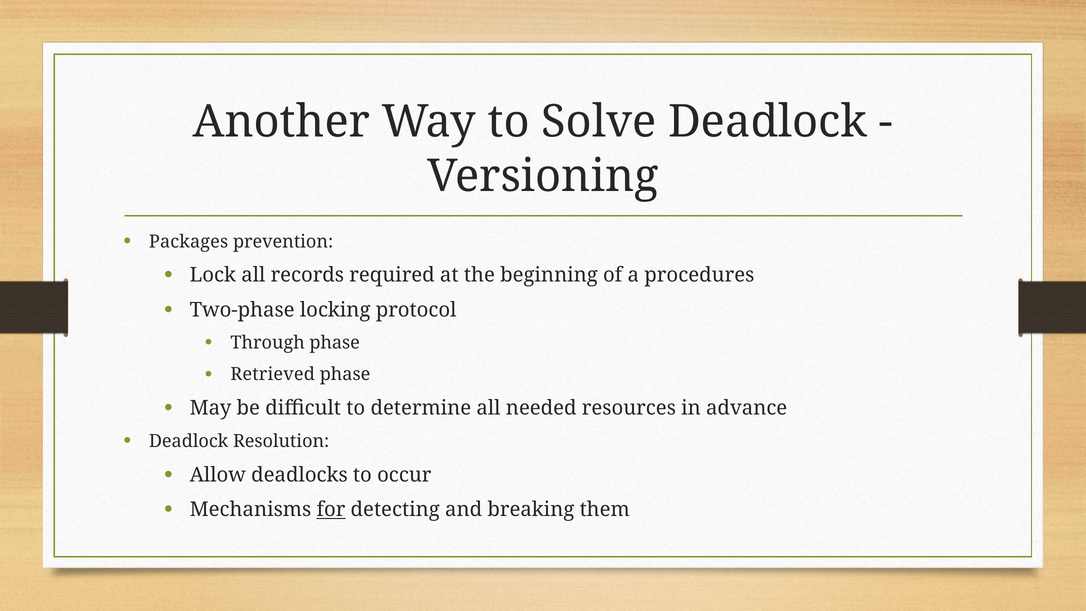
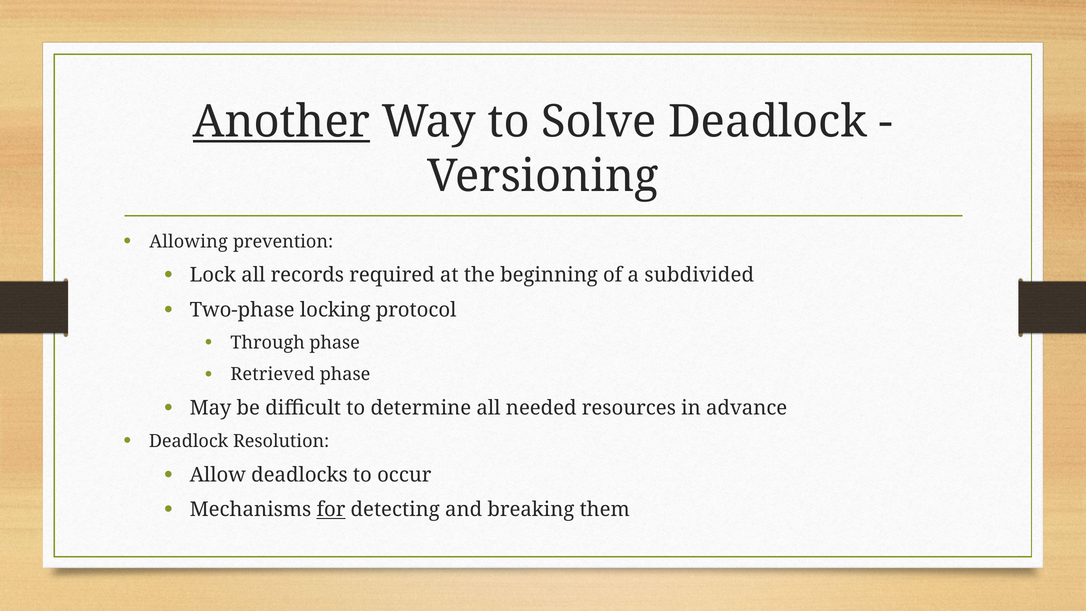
Another underline: none -> present (281, 122)
Packages: Packages -> Allowing (189, 241)
procedures: procedures -> subdivided (699, 275)
